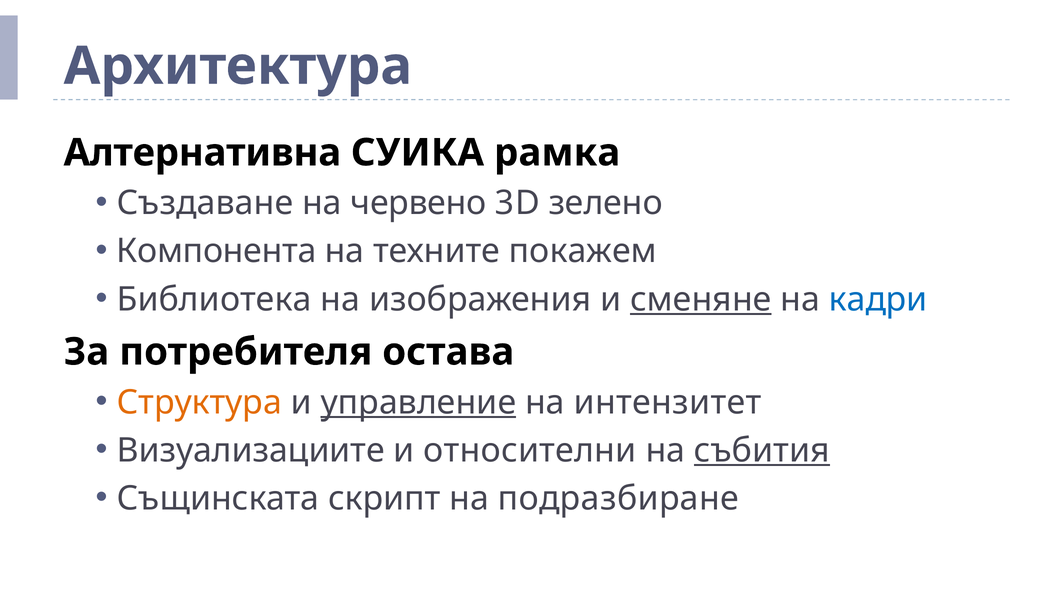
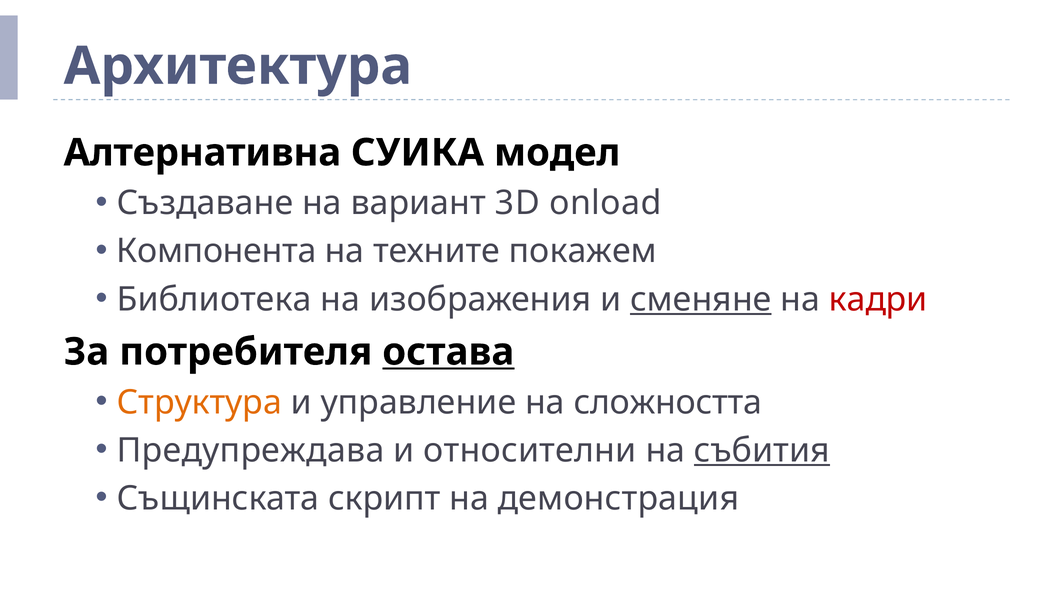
рамка: рамка -> модел (557, 153)
червено: червено -> вариант (418, 203)
зелено: зелено -> onload (605, 203)
кадри colour: blue -> red (878, 299)
остава underline: none -> present (448, 352)
управление underline: present -> none (418, 402)
интензитет: интензитет -> сложността (668, 402)
Визуализациите: Визуализациите -> Предупреждава (251, 450)
подразбиране: подразбиране -> демонстрация (618, 498)
